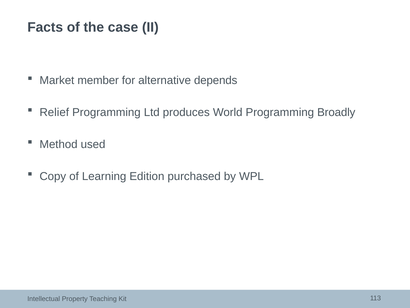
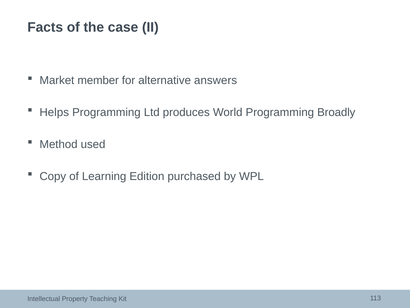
depends: depends -> answers (216, 80)
Relief: Relief -> Helps (54, 112)
